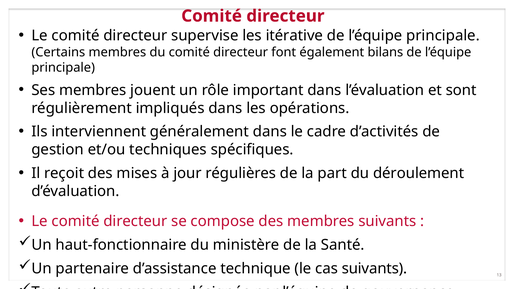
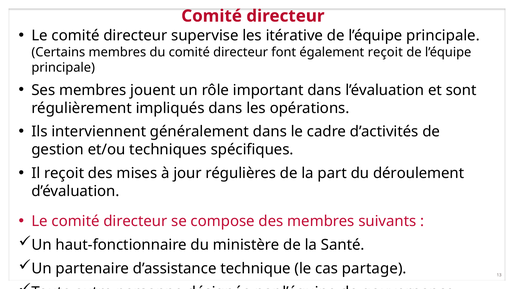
également bilans: bilans -> reçoit (385, 52)
cas suivants: suivants -> partage (374, 269)
